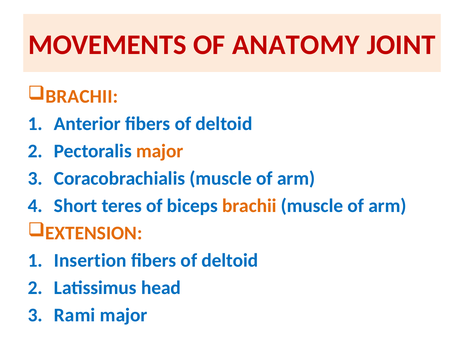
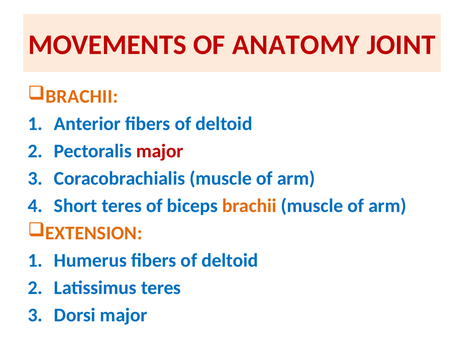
major colour: orange -> red (160, 151)
Insertion: Insertion -> Humerus (90, 260)
Latissimus head: head -> teres (161, 288)
Rami: Rami -> Dorsi (75, 315)
